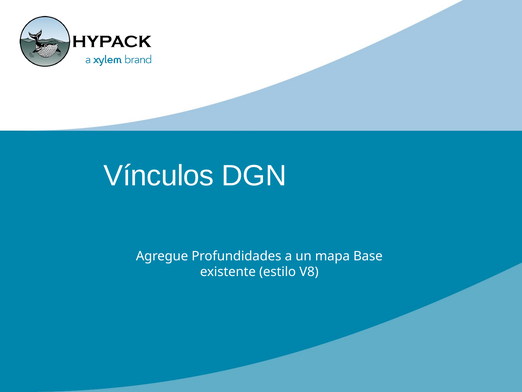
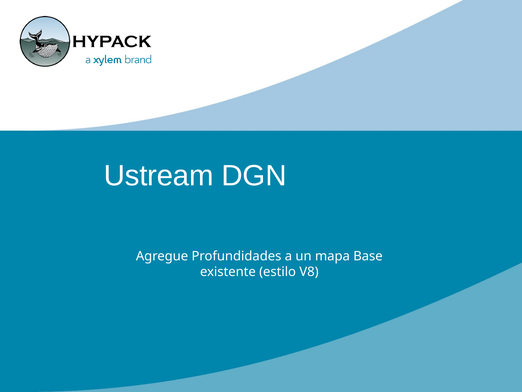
Vínculos: Vínculos -> Ustream (159, 176)
